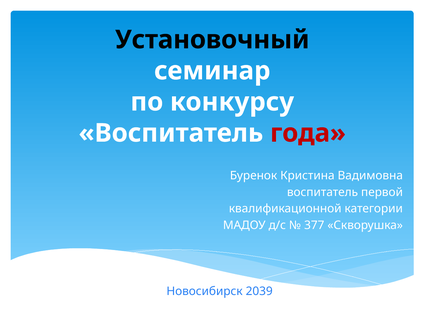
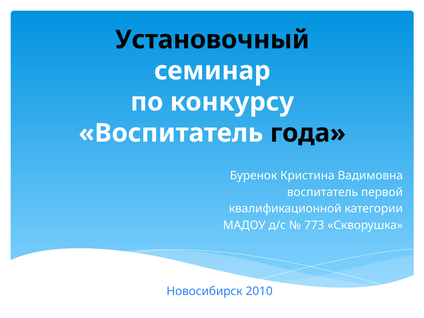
года colour: red -> black (308, 133)
377: 377 -> 773 (314, 225)
2039: 2039 -> 2010 (259, 291)
